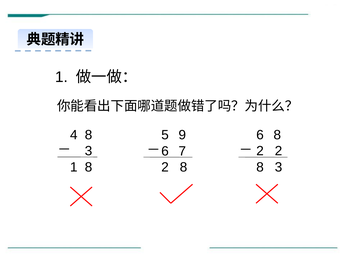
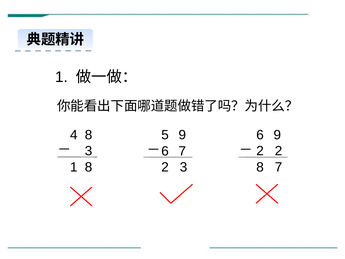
8: 8 -> 9 (277, 135)
3: 3 -> 7 (279, 167)
8: 8 -> 3 (184, 167)
